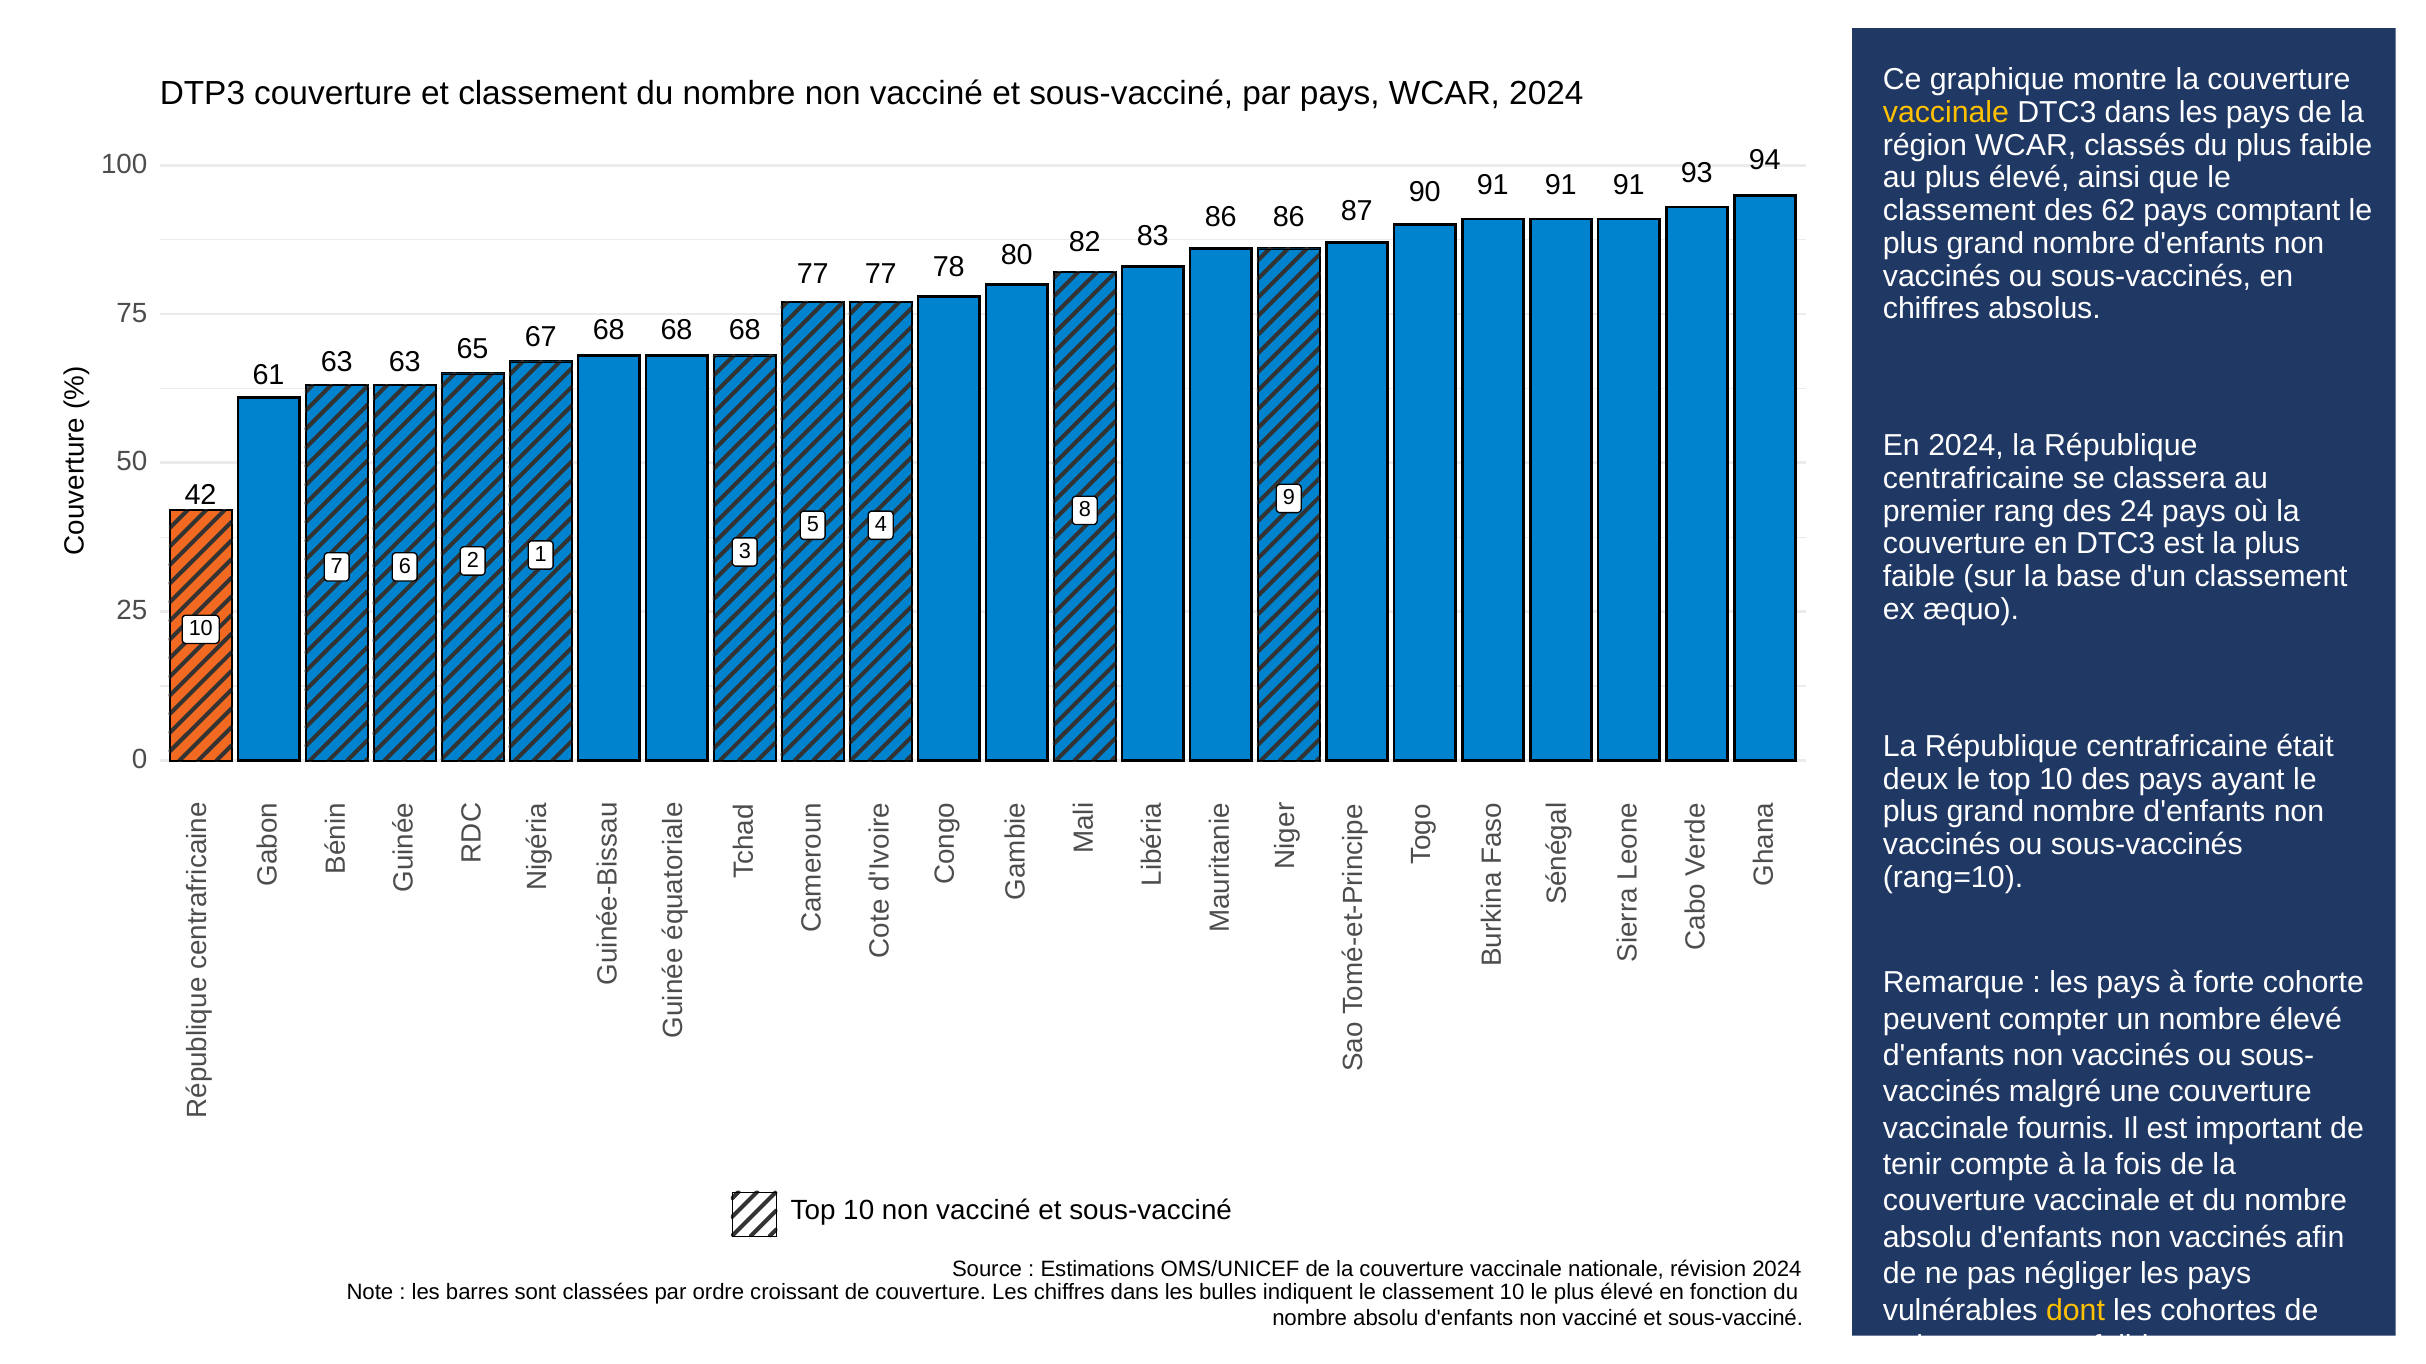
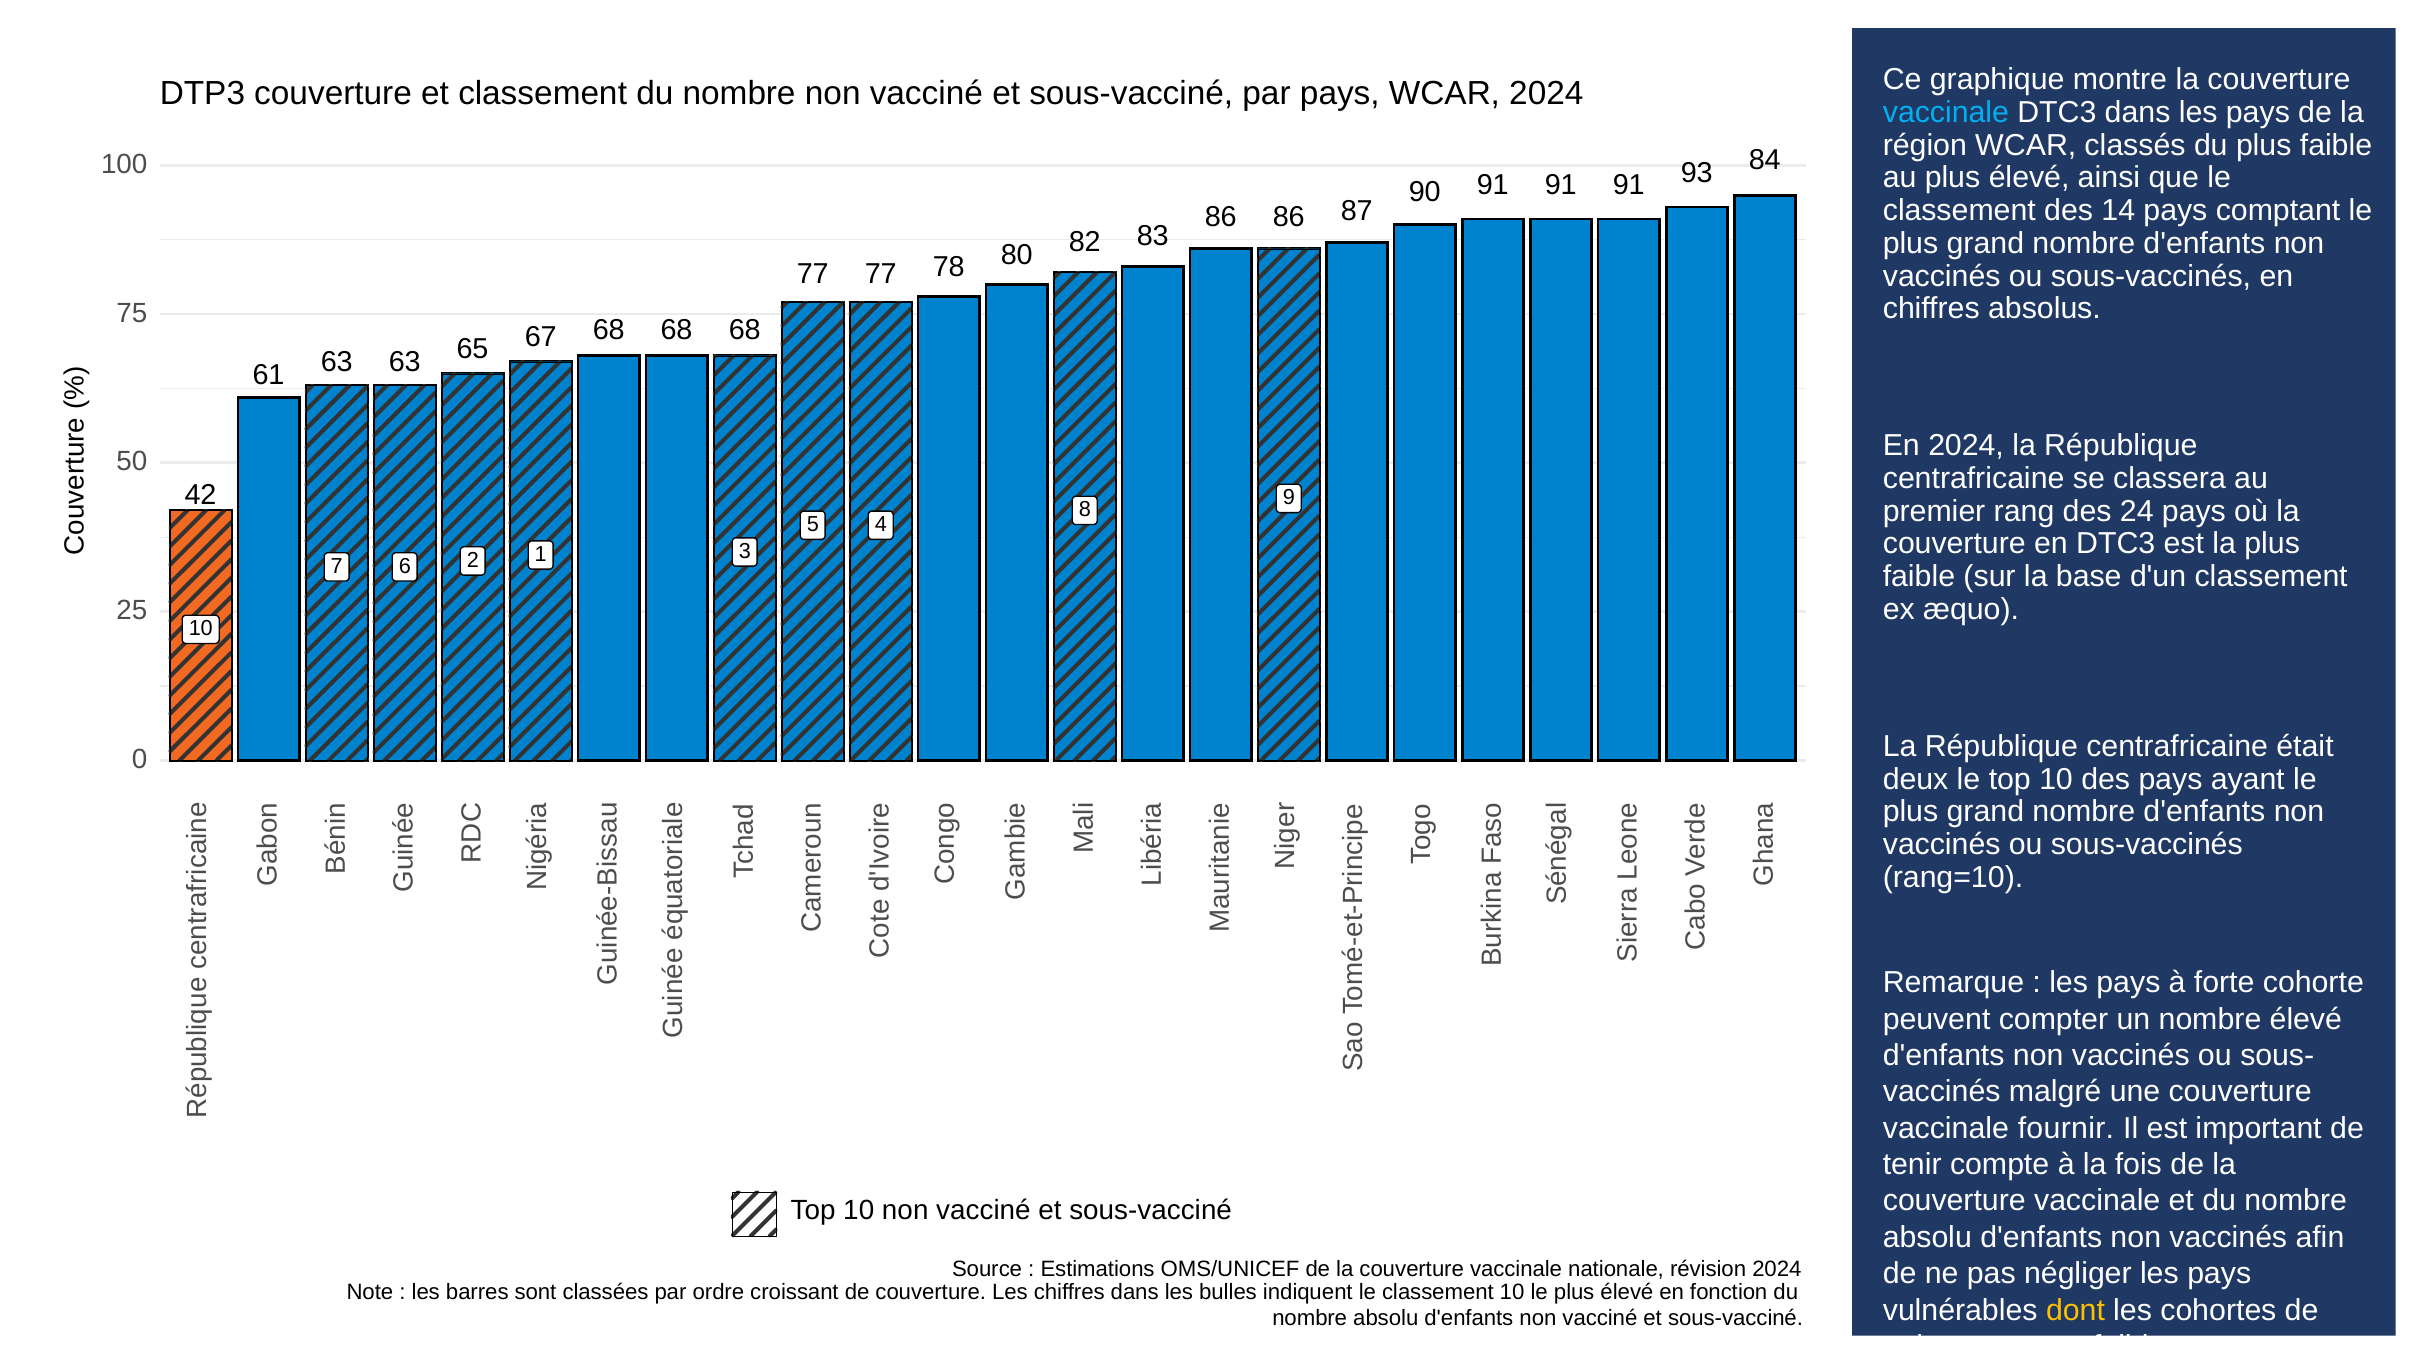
vaccinale colour: yellow -> light blue (1946, 112)
94: 94 -> 84 (1765, 160)
62: 62 -> 14 (2118, 211)
fournis: fournis -> fournir (2066, 1129)
